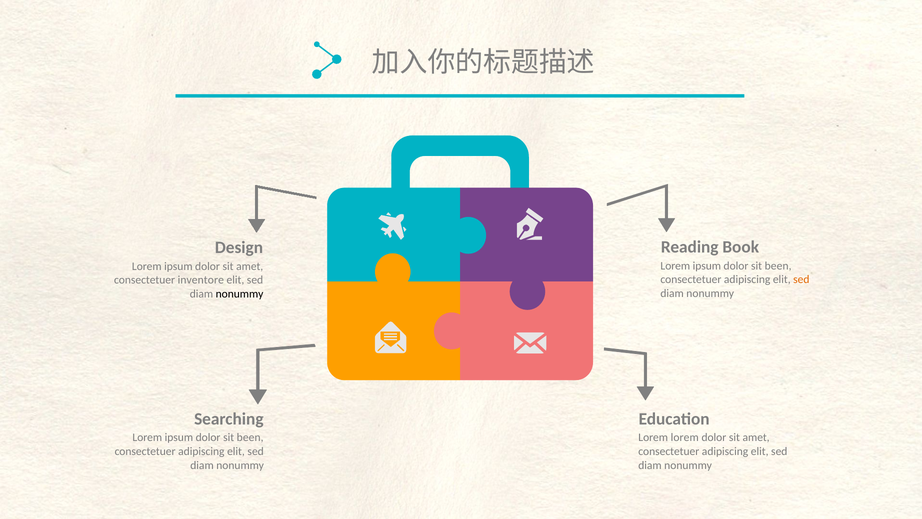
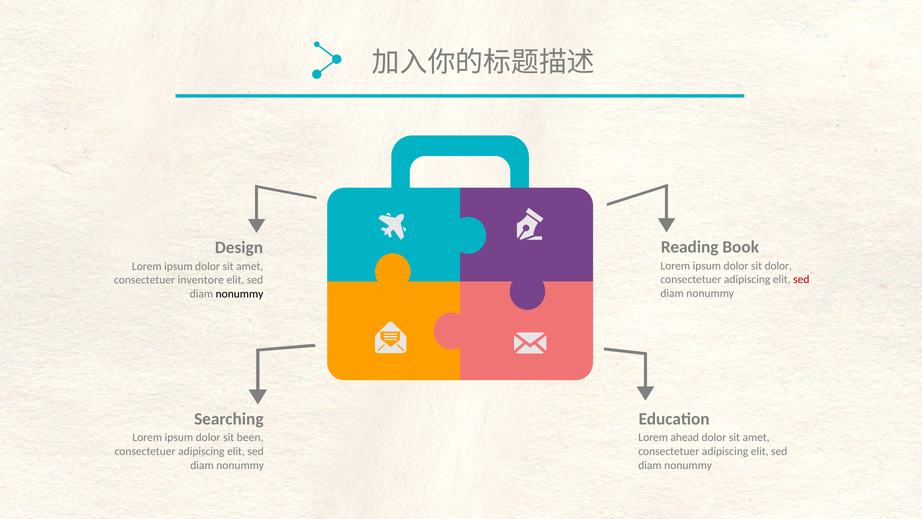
been: been -> dolor (778, 266)
sed colour: orange -> red (801, 280)
Lorem lorem: lorem -> ahead (685, 437)
